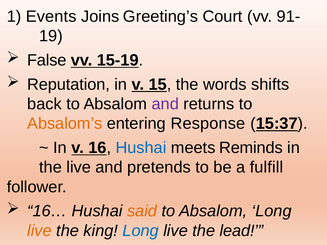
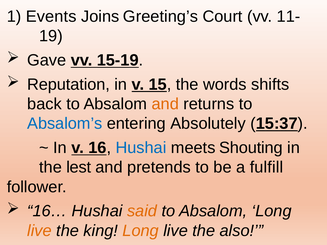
91-: 91- -> 11- (289, 17)
False: False -> Gave (47, 60)
and colour: purple -> orange (165, 104)
Absalom’s colour: orange -> blue (65, 124)
Response: Response -> Absolutely (208, 124)
Reminds: Reminds -> Shouting (251, 148)
the live: live -> lest (79, 167)
Long colour: blue -> orange (141, 231)
lead: lead -> also (241, 231)
